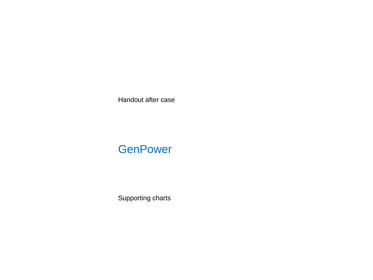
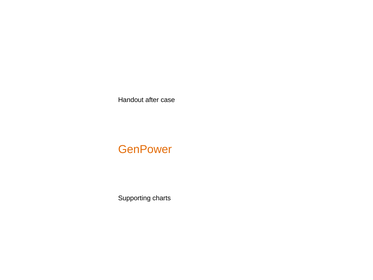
GenPower colour: blue -> orange (145, 149)
